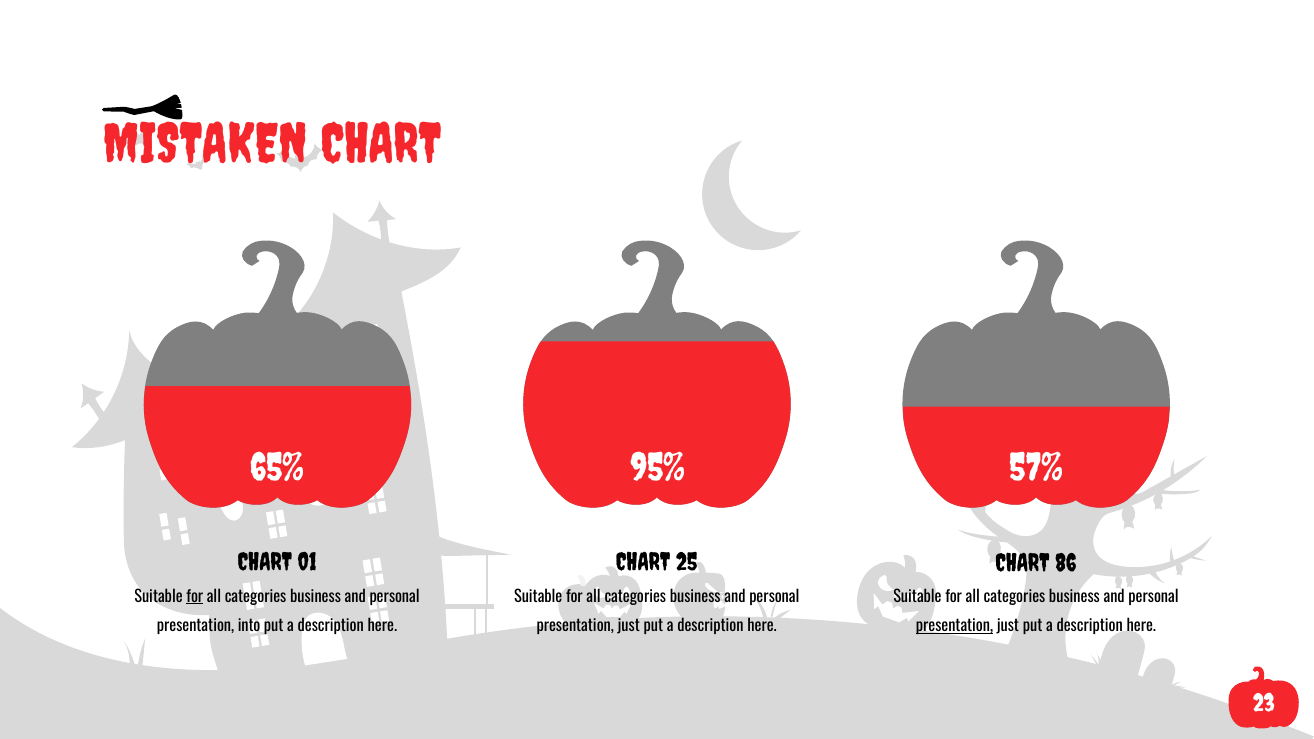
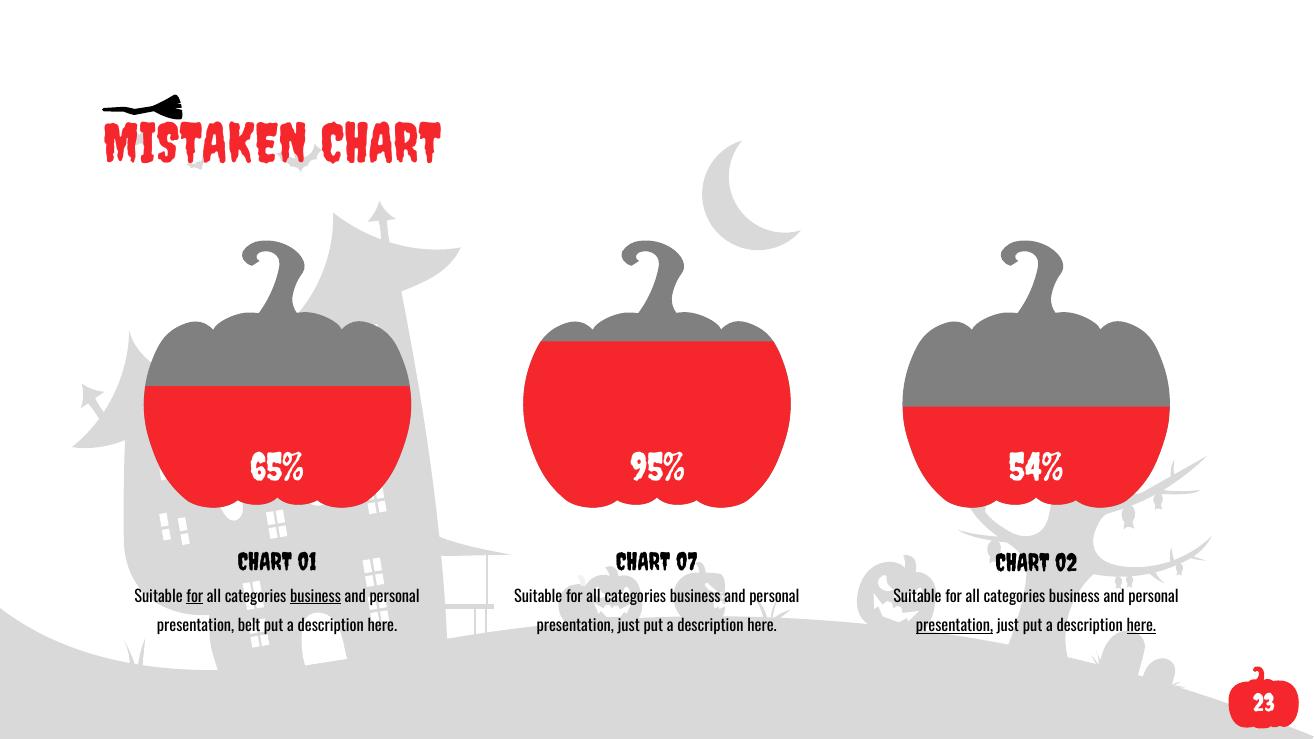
57%: 57% -> 54% (1036, 468)
25: 25 -> 07 (687, 563)
86: 86 -> 02 (1066, 563)
business underline: none -> present (315, 597)
into: into -> belt (249, 626)
here underline: none -> present (1141, 627)
